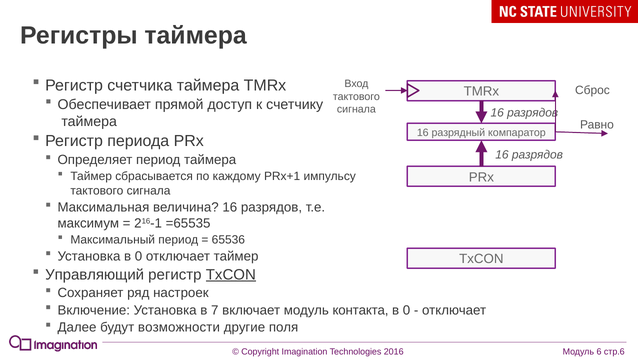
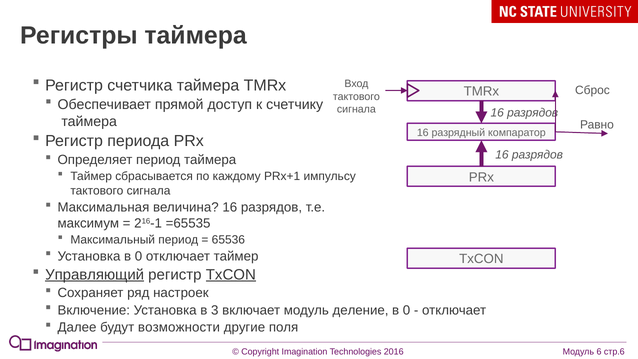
Управляющий underline: none -> present (95, 275)
7: 7 -> 3 (215, 310)
контакта: контакта -> деление (361, 310)
